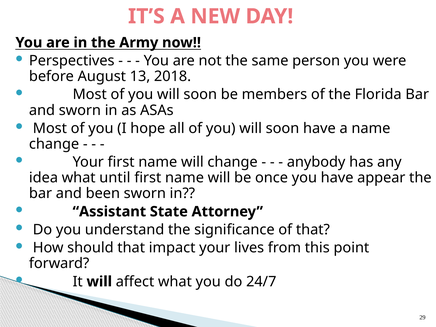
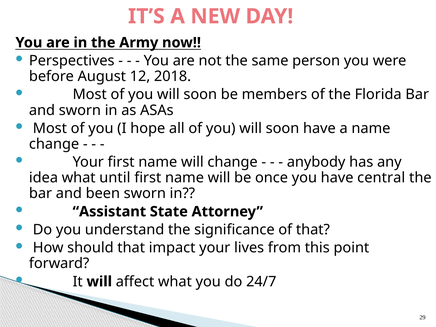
13: 13 -> 12 (140, 76)
appear: appear -> central (381, 178)
